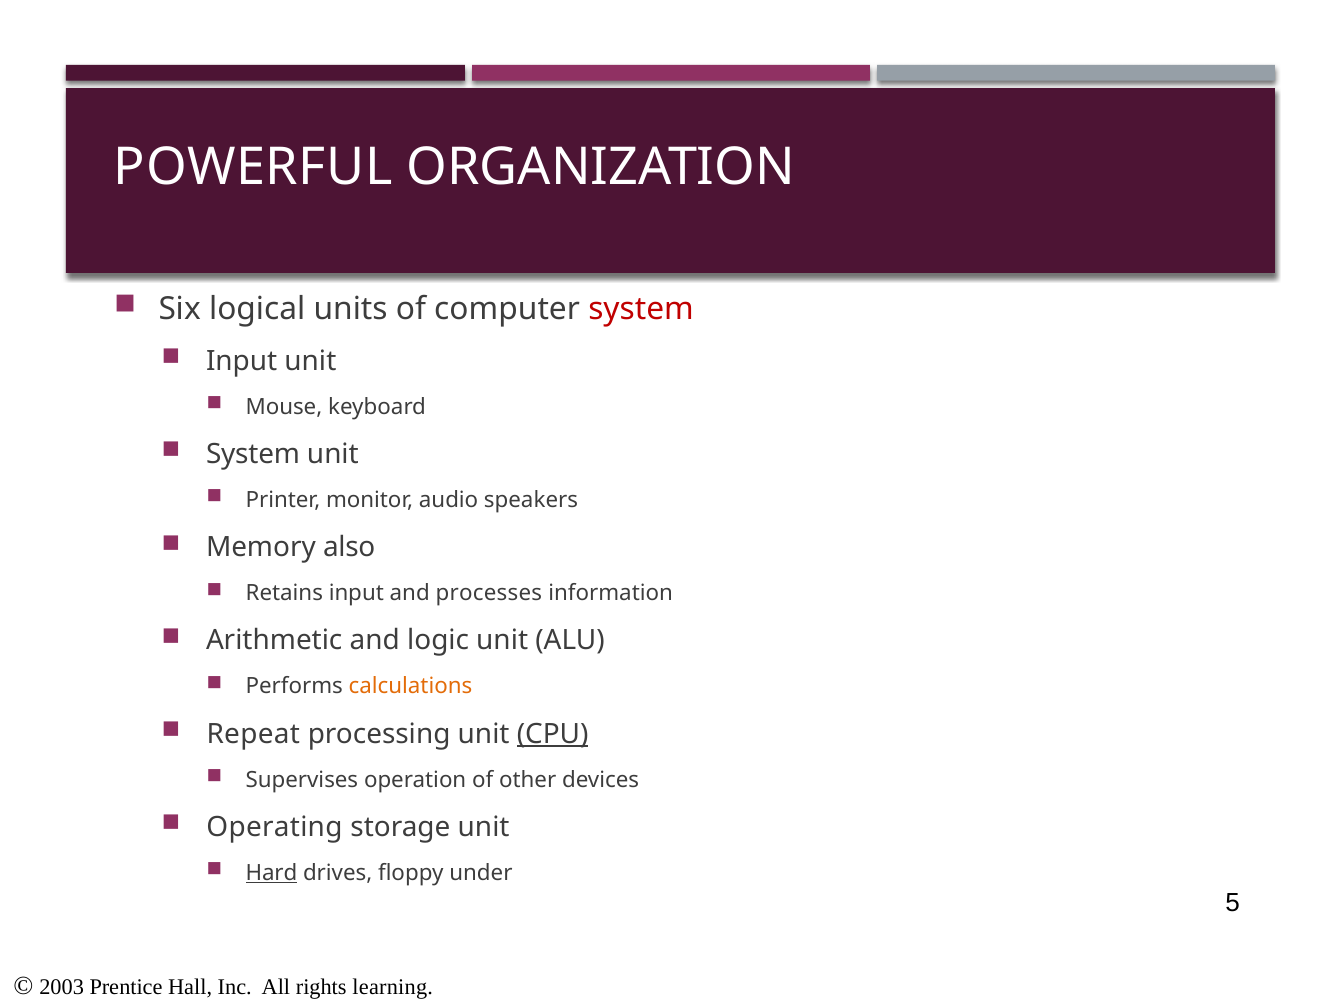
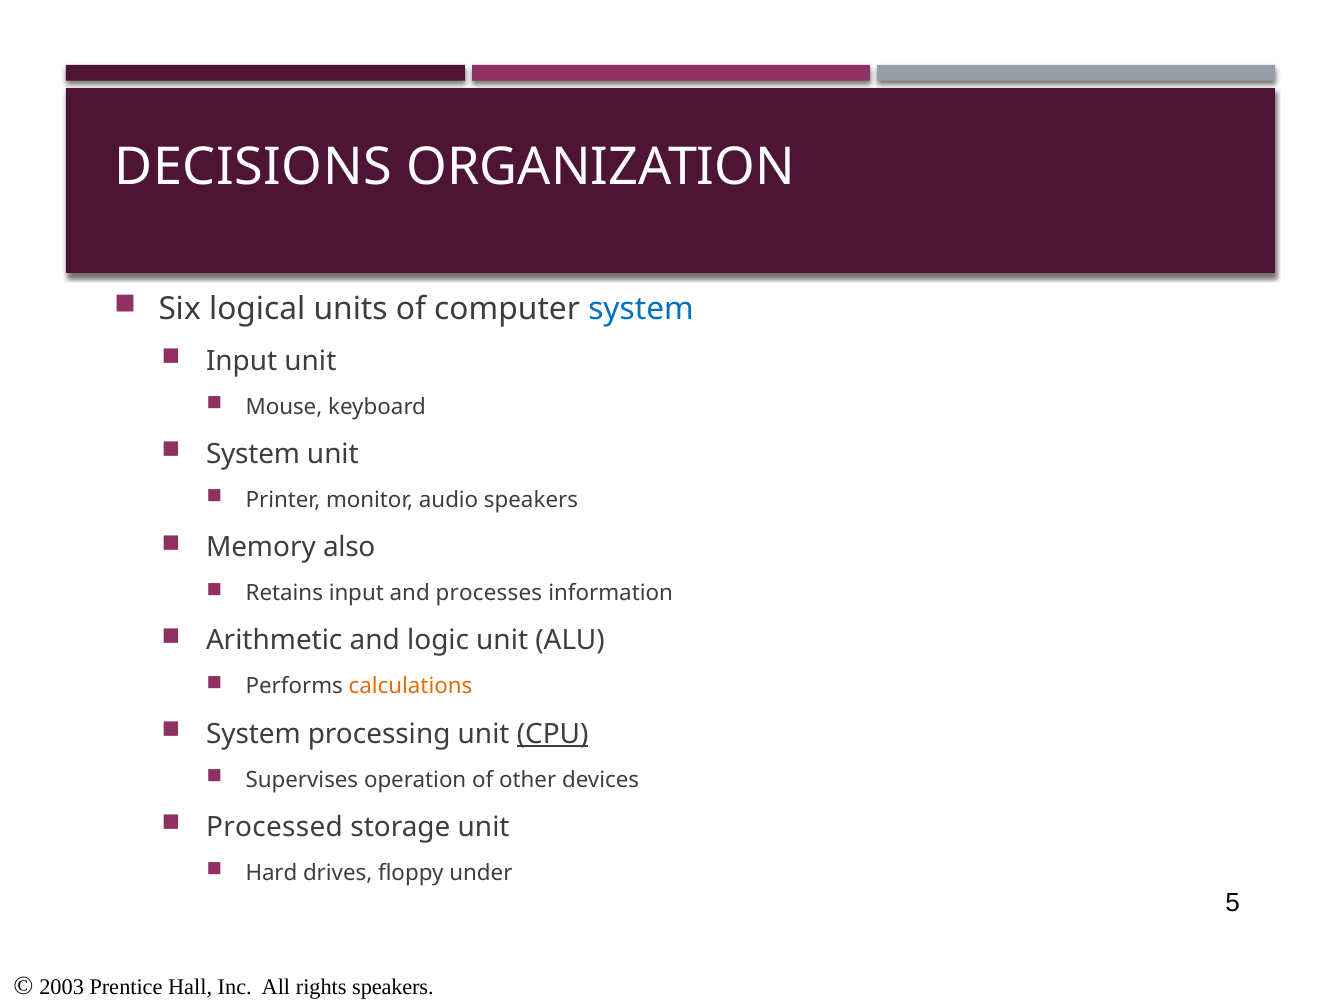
POWERFUL: POWERFUL -> DECISIONS (253, 167)
system colour: red -> blue (641, 309)
Repeat: Repeat -> System (253, 733)
Operating: Operating -> Processed (274, 827)
Hard underline: present -> none (272, 872)
rights learning: learning -> speakers (393, 987)
